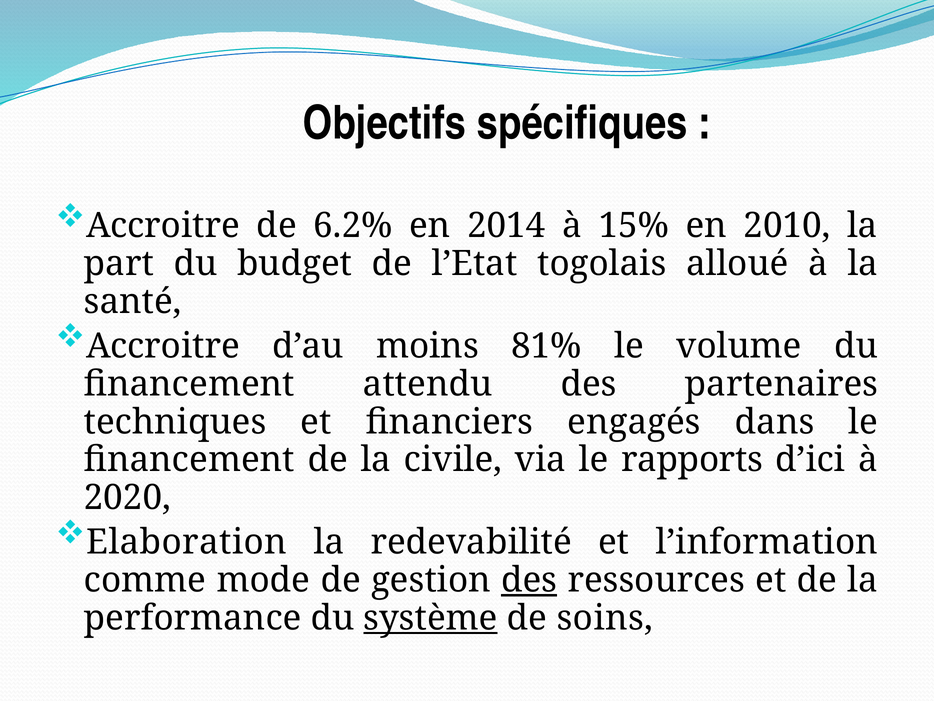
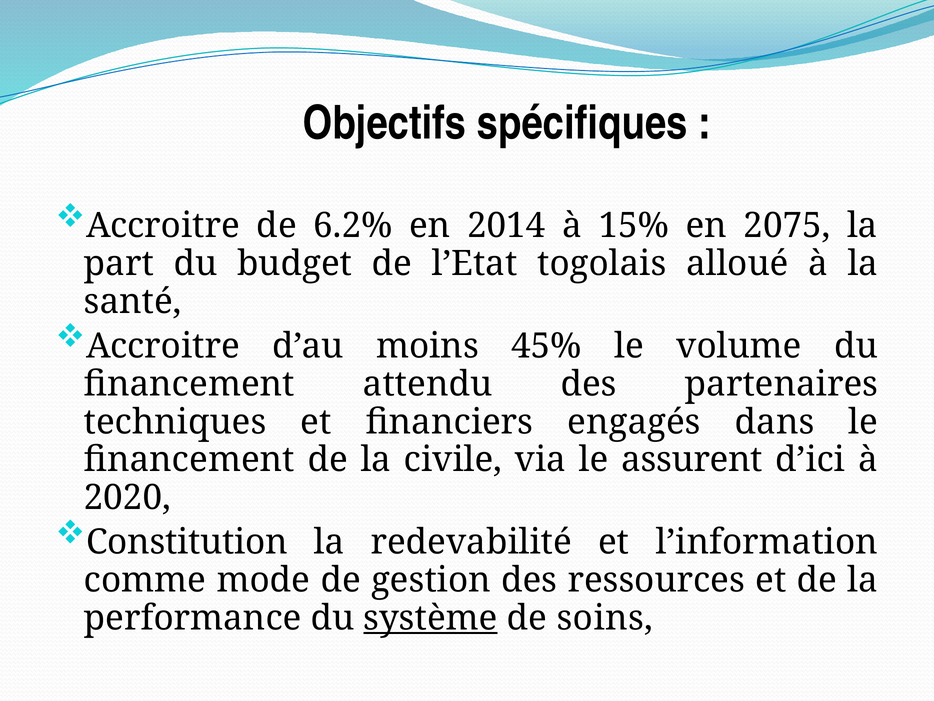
2010: 2010 -> 2075 (787, 226)
81%: 81% -> 45% (547, 346)
rapports: rapports -> assurent (692, 460)
Elaboration: Elaboration -> Constitution (187, 542)
des underline: present -> none (529, 580)
